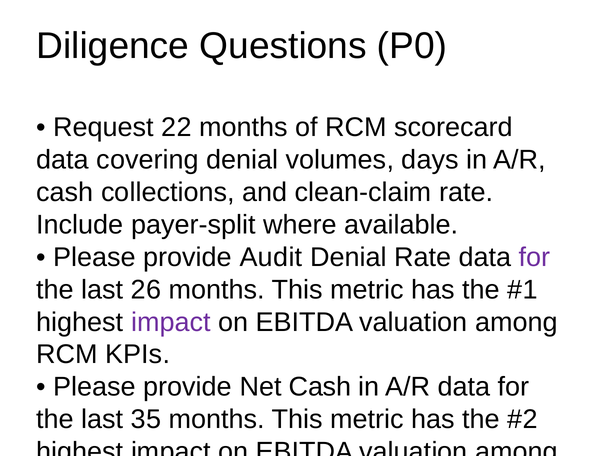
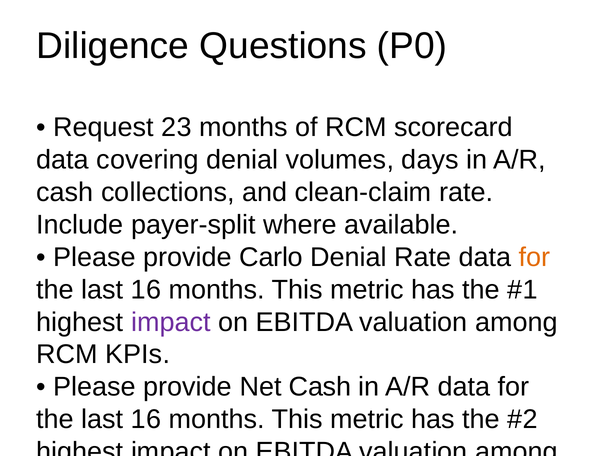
22: 22 -> 23 (177, 127)
Audit: Audit -> Carlo (271, 257)
for colour: purple -> orange (535, 257)
26: 26 -> 16 (146, 290)
35: 35 -> 16 (146, 419)
